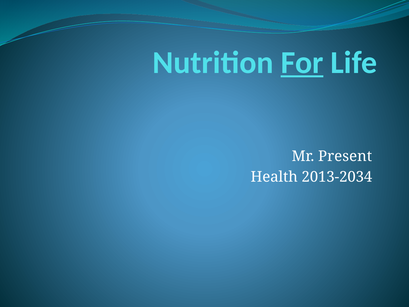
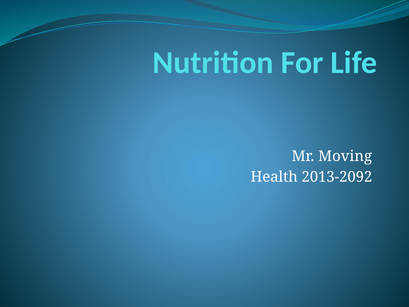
For underline: present -> none (302, 63)
Present: Present -> Moving (345, 156)
2013-2034: 2013-2034 -> 2013-2092 (337, 177)
